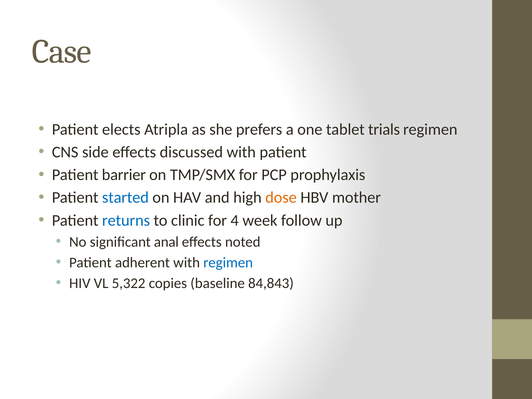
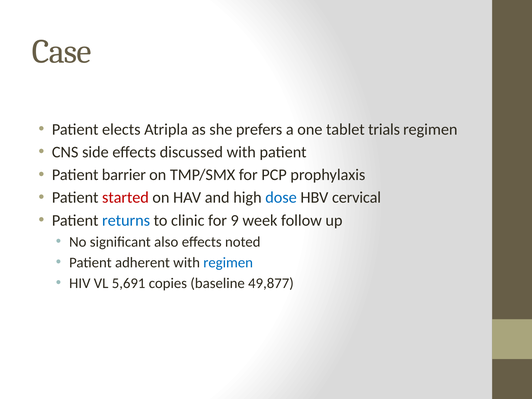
started colour: blue -> red (125, 198)
dose colour: orange -> blue (281, 198)
mother: mother -> cervical (357, 198)
4: 4 -> 9 (235, 220)
anal: anal -> also (166, 242)
5,322: 5,322 -> 5,691 (129, 283)
84,843: 84,843 -> 49,877 (271, 283)
